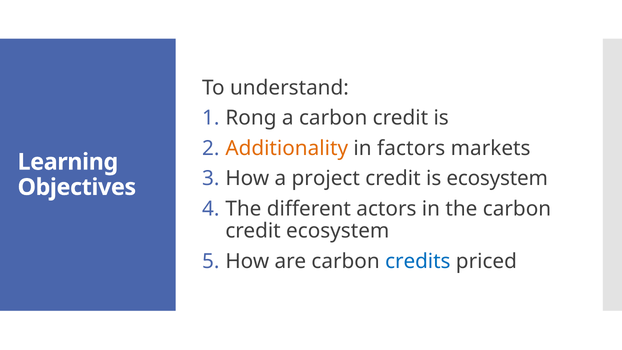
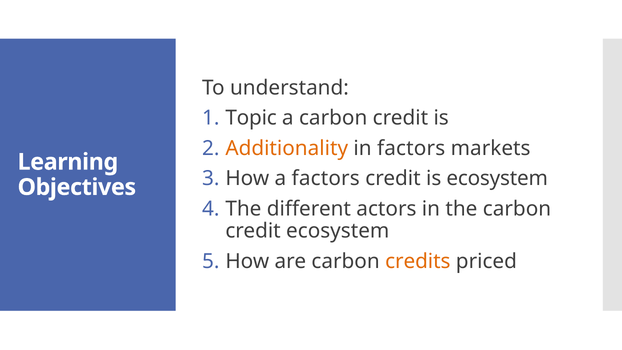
Rong: Rong -> Topic (251, 118)
a project: project -> factors (326, 178)
credits colour: blue -> orange (418, 261)
